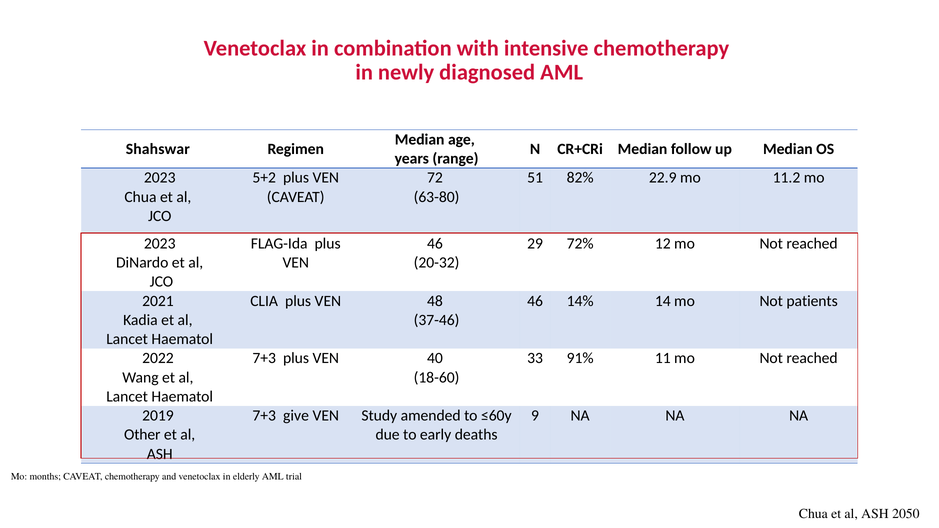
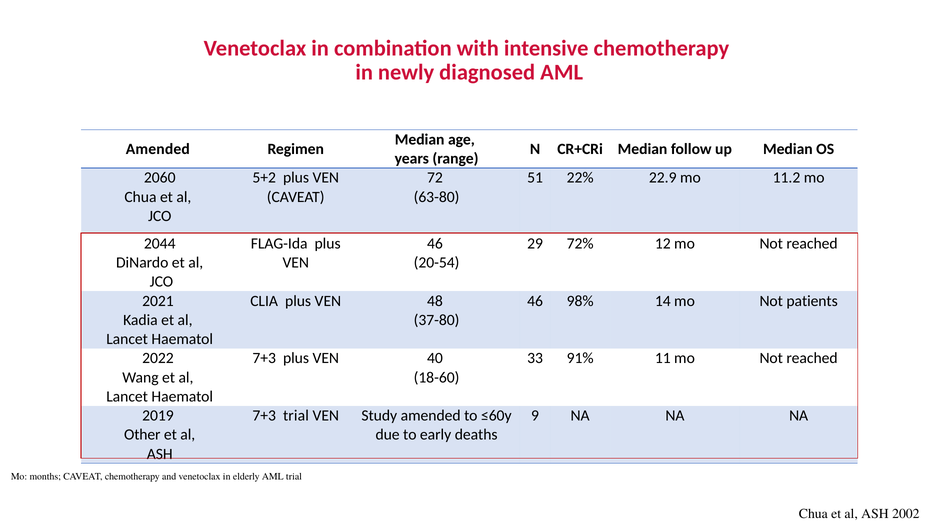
Shahswar: Shahswar -> Amended (158, 149)
2023: 2023 -> 2060 (160, 178)
82%: 82% -> 22% (580, 178)
2023: 2023 -> 2044 (160, 244)
20-32: 20-32 -> 20-54 (437, 263)
14%: 14% -> 98% (580, 301)
37-46: 37-46 -> 37-80 (437, 320)
7+3 give: give -> trial (296, 416)
2050: 2050 -> 2002 (906, 514)
